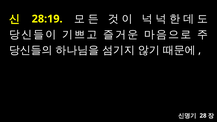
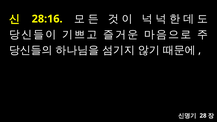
28:19: 28:19 -> 28:16 (47, 19)
